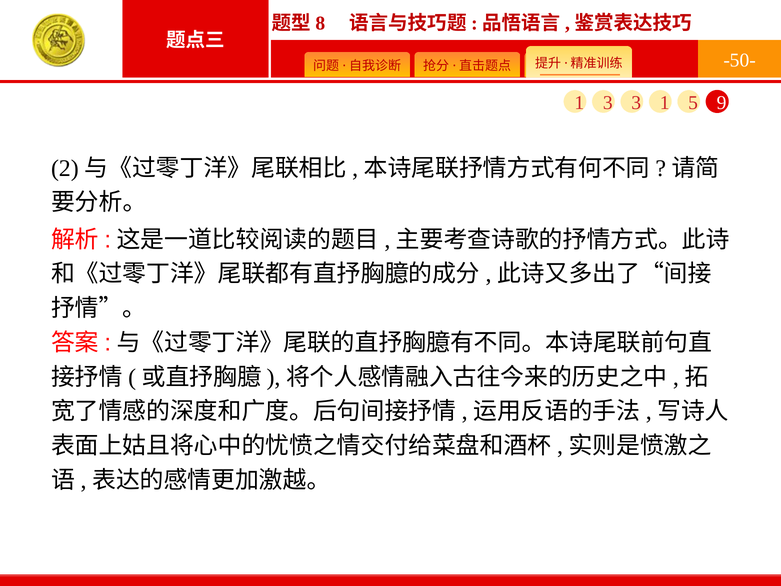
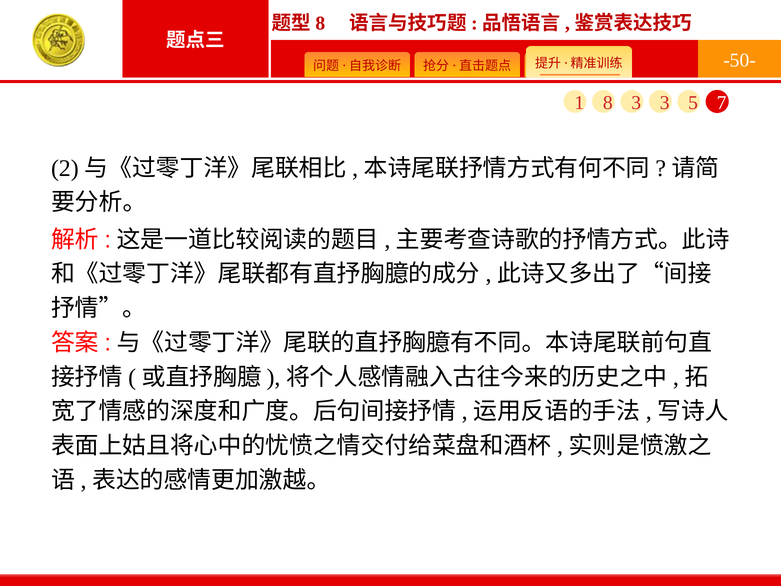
1 3: 3 -> 8 (608, 103)
3 1: 1 -> 3 (665, 103)
9: 9 -> 7 (722, 103)
